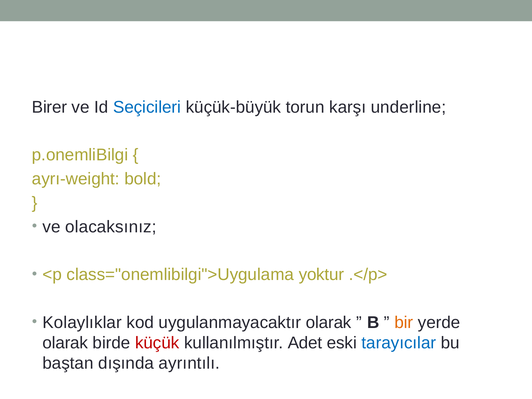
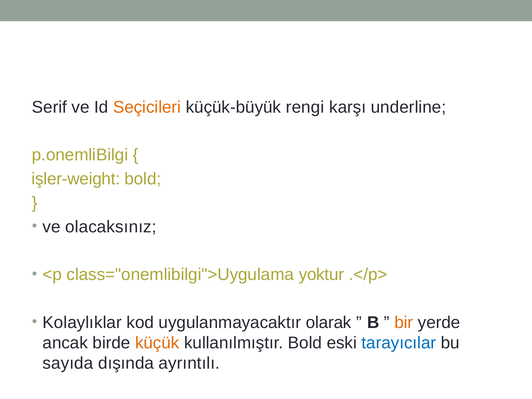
Birer: Birer -> Serif (49, 107)
Seçicileri colour: blue -> orange (147, 107)
torun: torun -> rengi (305, 107)
ayrı-weight: ayrı-weight -> işler-weight (76, 179)
olarak: olarak -> ancak (65, 343)
küçük colour: red -> orange (157, 343)
kullanılmıştır Adet: Adet -> Bold (305, 343)
baştan: baştan -> sayıda (68, 363)
